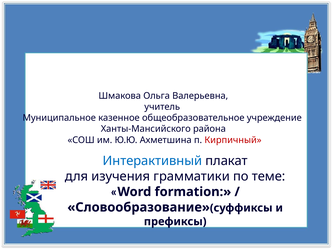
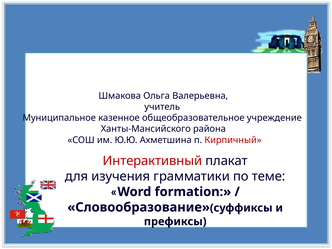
Интерактивный colour: blue -> red (152, 161)
